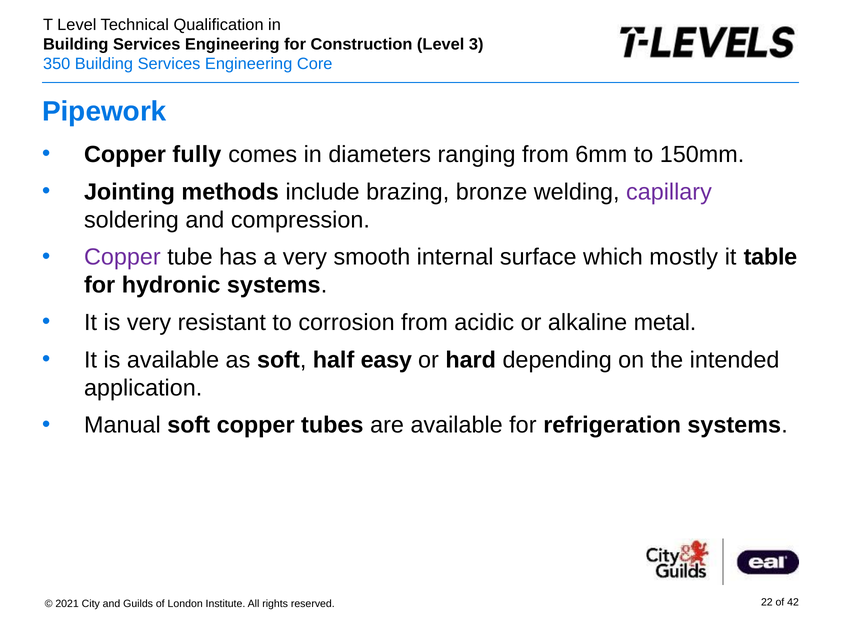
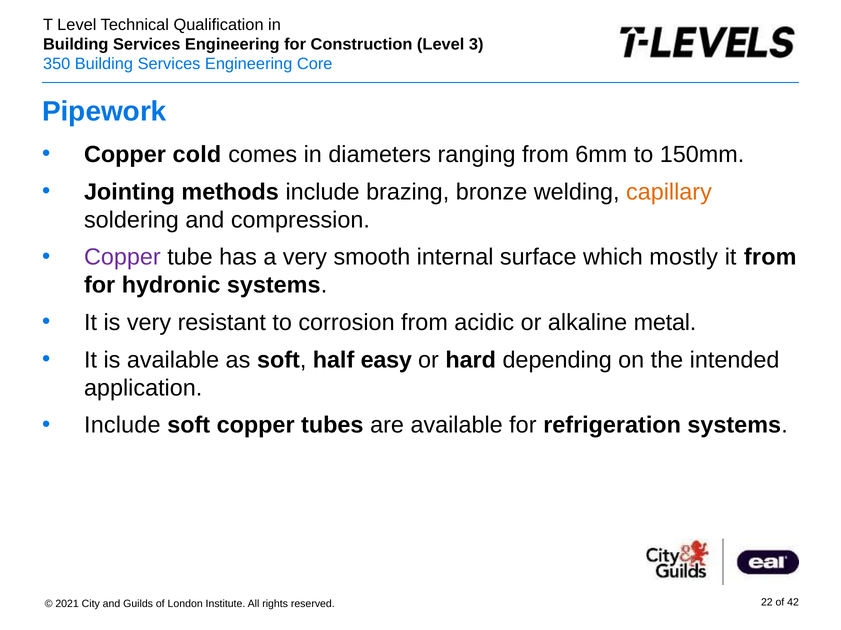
fully: fully -> cold (197, 155)
capillary colour: purple -> orange (669, 192)
it table: table -> from (770, 258)
Manual: Manual -> Include (122, 426)
